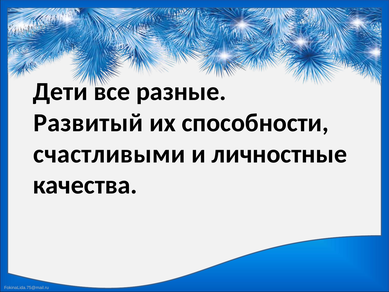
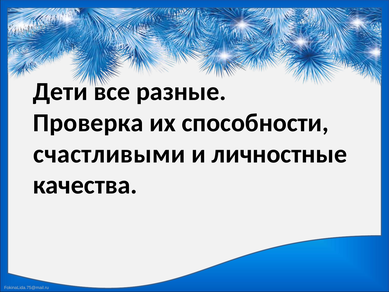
Развитый: Развитый -> Проверка (88, 123)
